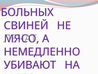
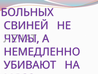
МЯСО: МЯСО -> ЧУМЫ (22, 39)
